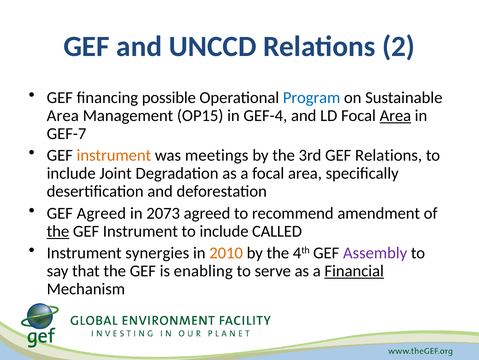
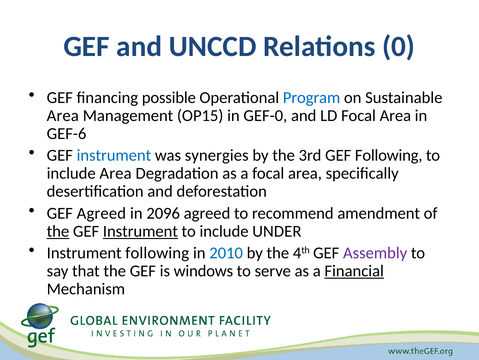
2: 2 -> 0 (399, 46)
GEF-4: GEF-4 -> GEF-0 (265, 115)
Area underline: present -> none (395, 115)
GEF-7: GEF-7 -> GEF-6 (67, 133)
instrument colour: orange -> blue (114, 155)
meetings: meetings -> synergies (217, 155)
GEF Relations: Relations -> Following (389, 155)
include Joint: Joint -> Area (116, 173)
2073: 2073 -> 2096 (163, 213)
Instrument underline: none -> present (140, 231)
CALLED: CALLED -> UNDER (277, 231)
Instrument synergies: synergies -> following (157, 252)
2010 colour: orange -> blue (226, 252)
enabling: enabling -> windows (203, 270)
